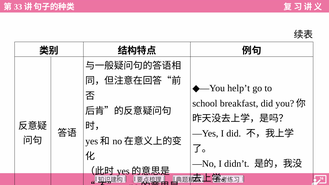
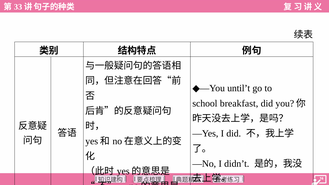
help’t: help’t -> until’t (239, 88)
